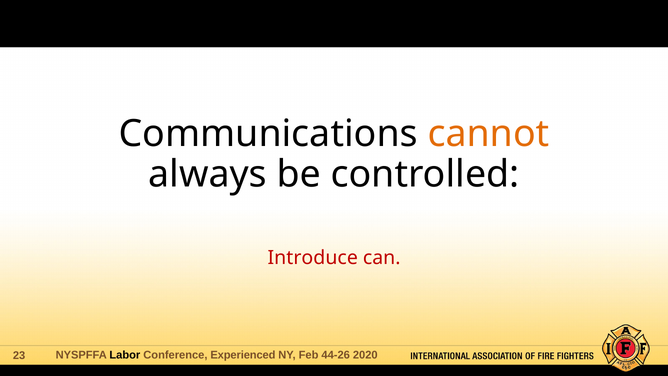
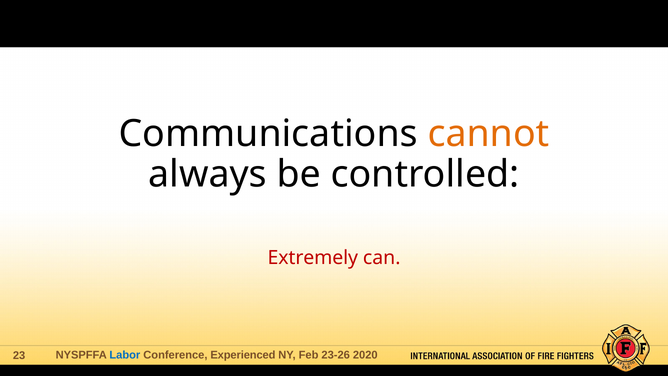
Introduce: Introduce -> Extremely (313, 258)
Labor colour: black -> blue (125, 355)
44-26: 44-26 -> 23-26 (336, 355)
